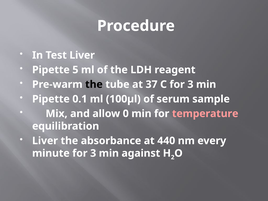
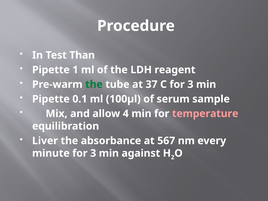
Test Liver: Liver -> Than (82, 55)
5: 5 -> 1 (75, 70)
the colour: black -> green (94, 84)
0: 0 -> 4 (126, 114)
440: 440 -> 567 (166, 141)
